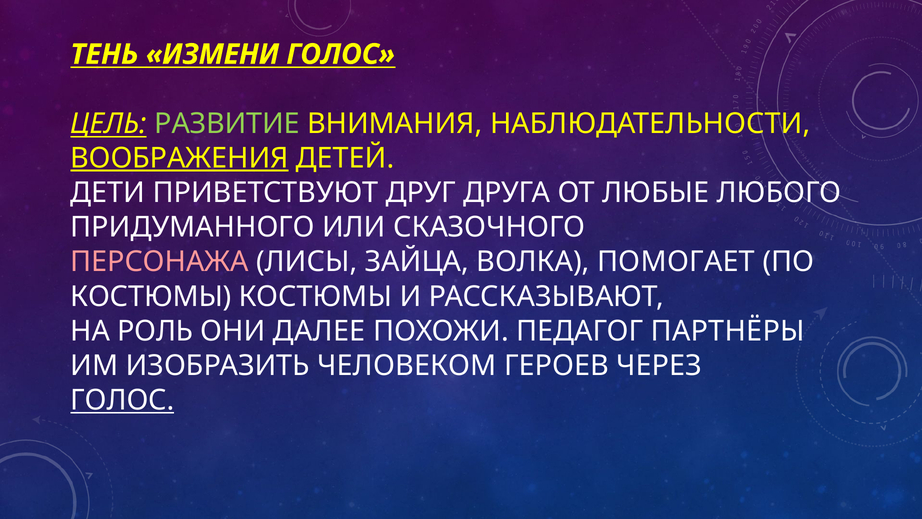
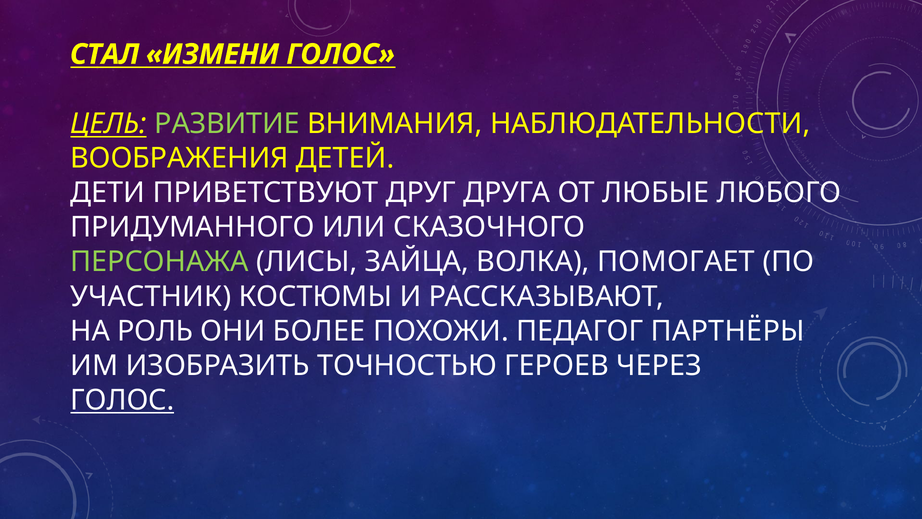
ТЕНЬ: ТЕНЬ -> СТАЛ (105, 54)
ВООБРАЖЕНИЯ underline: present -> none (179, 158)
ПЕРСОНАЖА colour: pink -> light green (160, 262)
КОСТЮМЫ: КОСТЮМЫ -> УЧАСТНИК (151, 296)
ДАЛЕЕ: ДАЛЕЕ -> БОЛЕЕ (319, 331)
ЧЕЛОВЕКОМ: ЧЕЛОВЕКОМ -> ТОЧНОСТЬЮ (407, 365)
